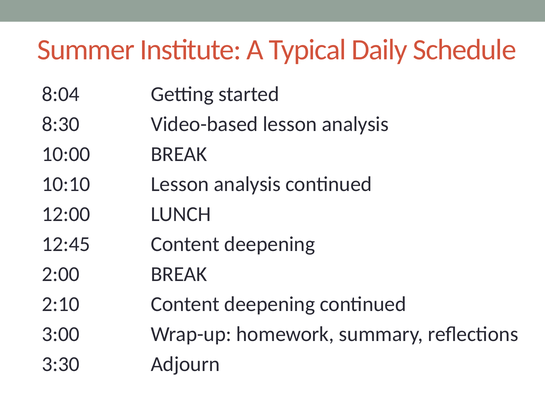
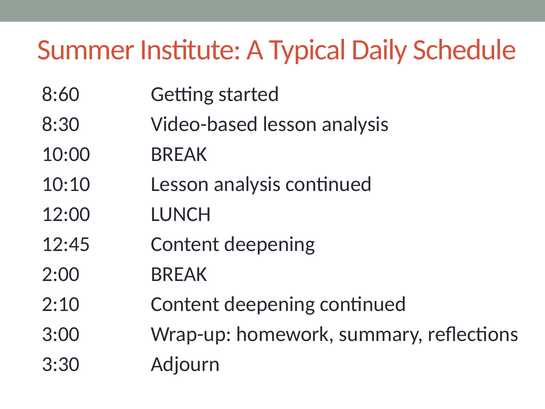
8:04: 8:04 -> 8:60 (61, 94)
